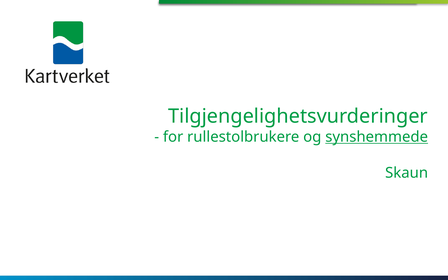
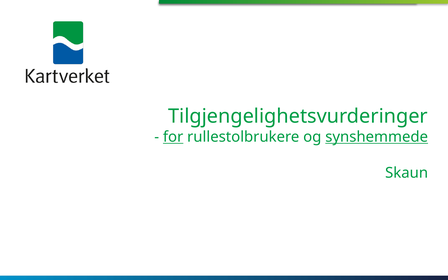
for underline: none -> present (173, 137)
